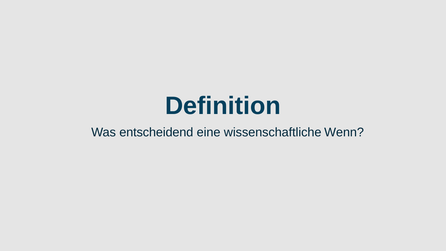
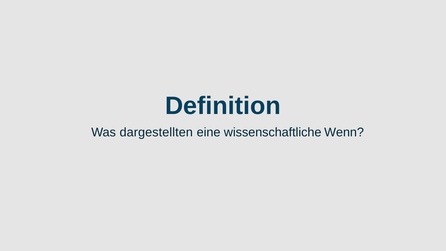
entscheidend: entscheidend -> dargestellten (156, 132)
